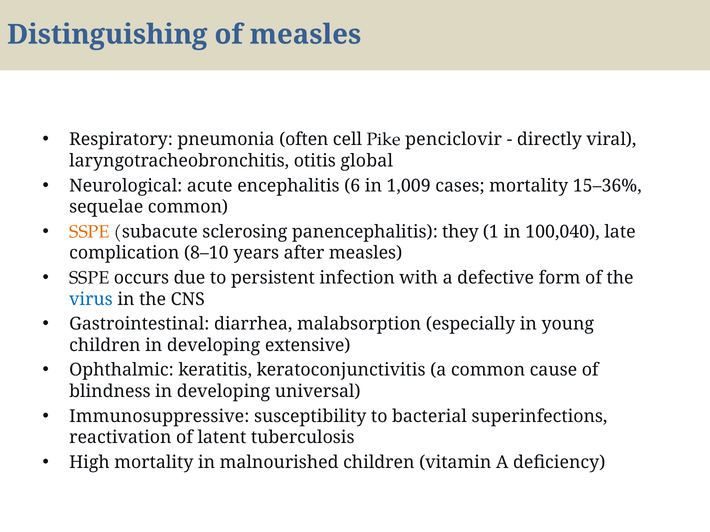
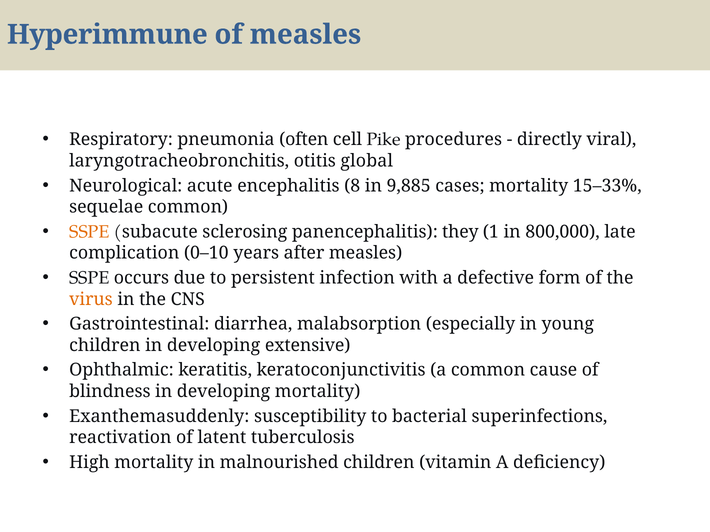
Distinguishing: Distinguishing -> Hyperimmune (107, 35)
penciclovir: penciclovir -> procedures (454, 140)
6: 6 -> 8 (352, 186)
1,009: 1,009 -> 9,885 (409, 186)
15–36%: 15–36% -> 15–33% (607, 186)
100,040: 100,040 -> 800,000 (562, 232)
8–10: 8–10 -> 0–10 (206, 253)
virus colour: blue -> orange (91, 299)
developing universal: universal -> mortality (318, 392)
Immunosuppressive: Immunosuppressive -> Exanthemasuddenly (159, 417)
